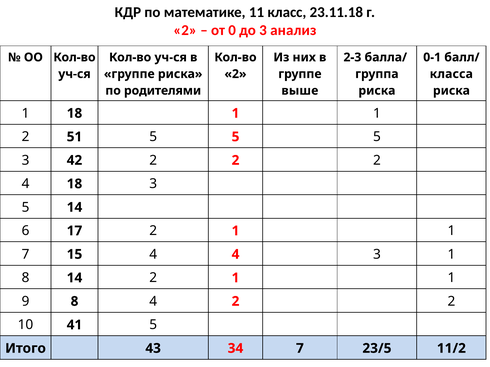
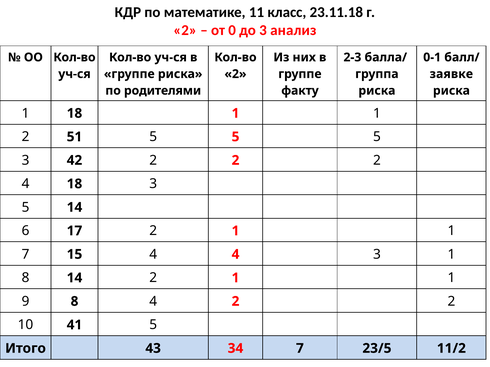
класса: класса -> заявке (451, 74)
выше: выше -> факту (300, 91)
